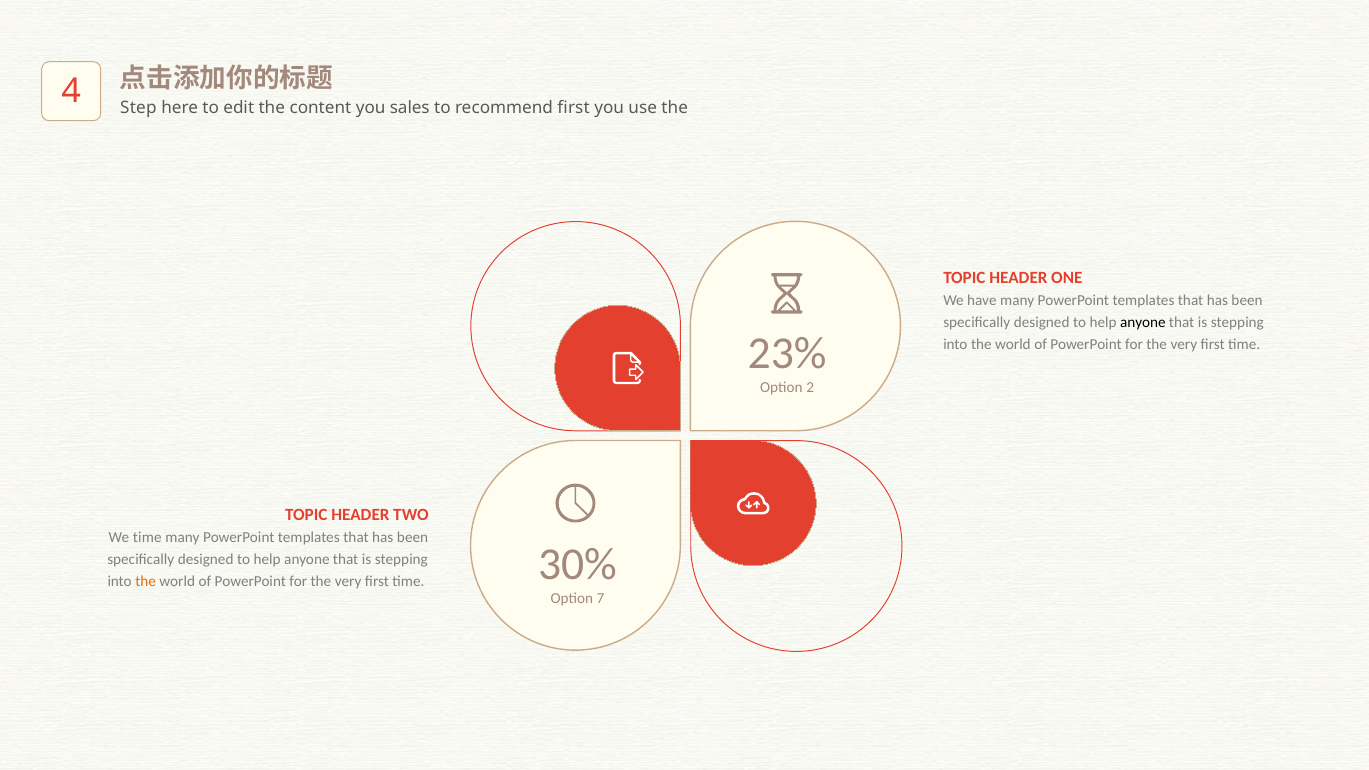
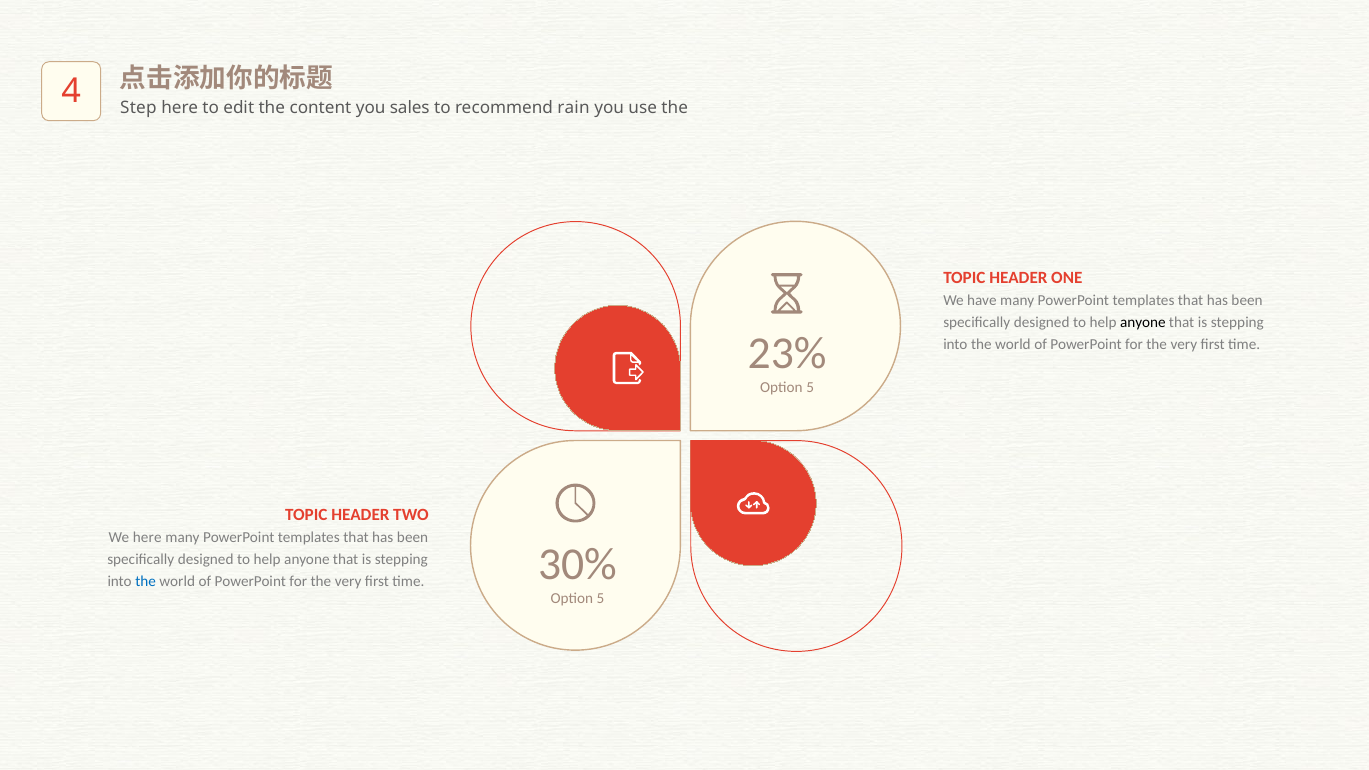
recommend first: first -> rain (574, 108)
2: 2 -> 5 (810, 388)
We time: time -> here (147, 538)
the colour: orange -> blue (146, 581)
7: 7 -> 5 (601, 598)
